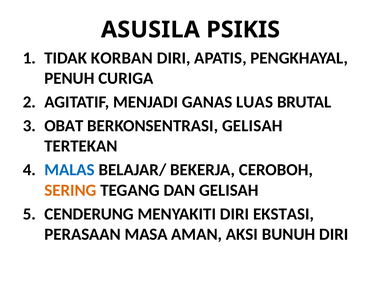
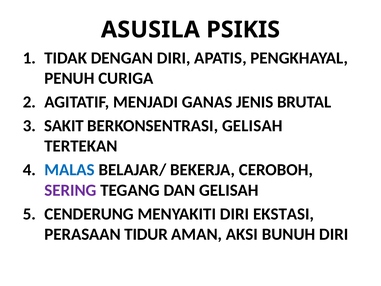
KORBAN: KORBAN -> DENGAN (122, 58)
LUAS: LUAS -> JENIS (255, 102)
OBAT: OBAT -> SAKIT (64, 126)
SERING colour: orange -> purple (70, 190)
MASA: MASA -> TIDUR (146, 234)
